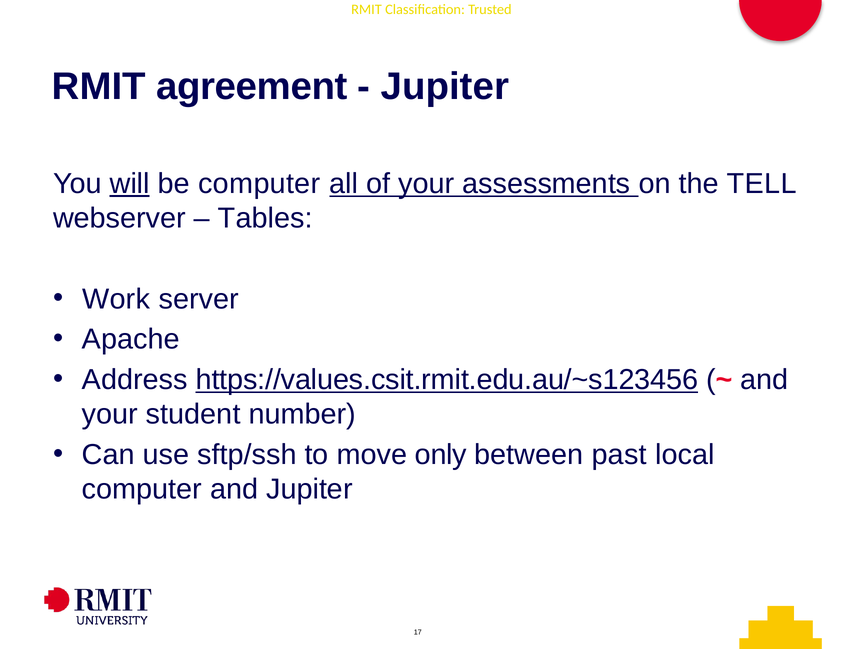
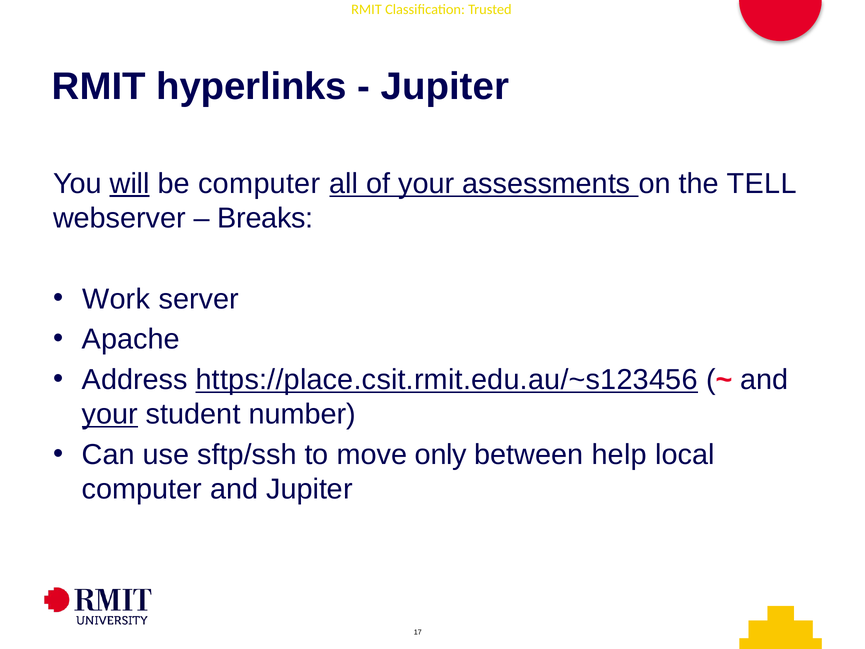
agreement: agreement -> hyperlinks (252, 86)
Tables: Tables -> Breaks (265, 218)
https://values.csit.rmit.edu.au/~s123456: https://values.csit.rmit.edu.au/~s123456 -> https://place.csit.rmit.edu.au/~s123456 (447, 380)
your underline: none -> present (110, 414)
past: past -> help (619, 455)
